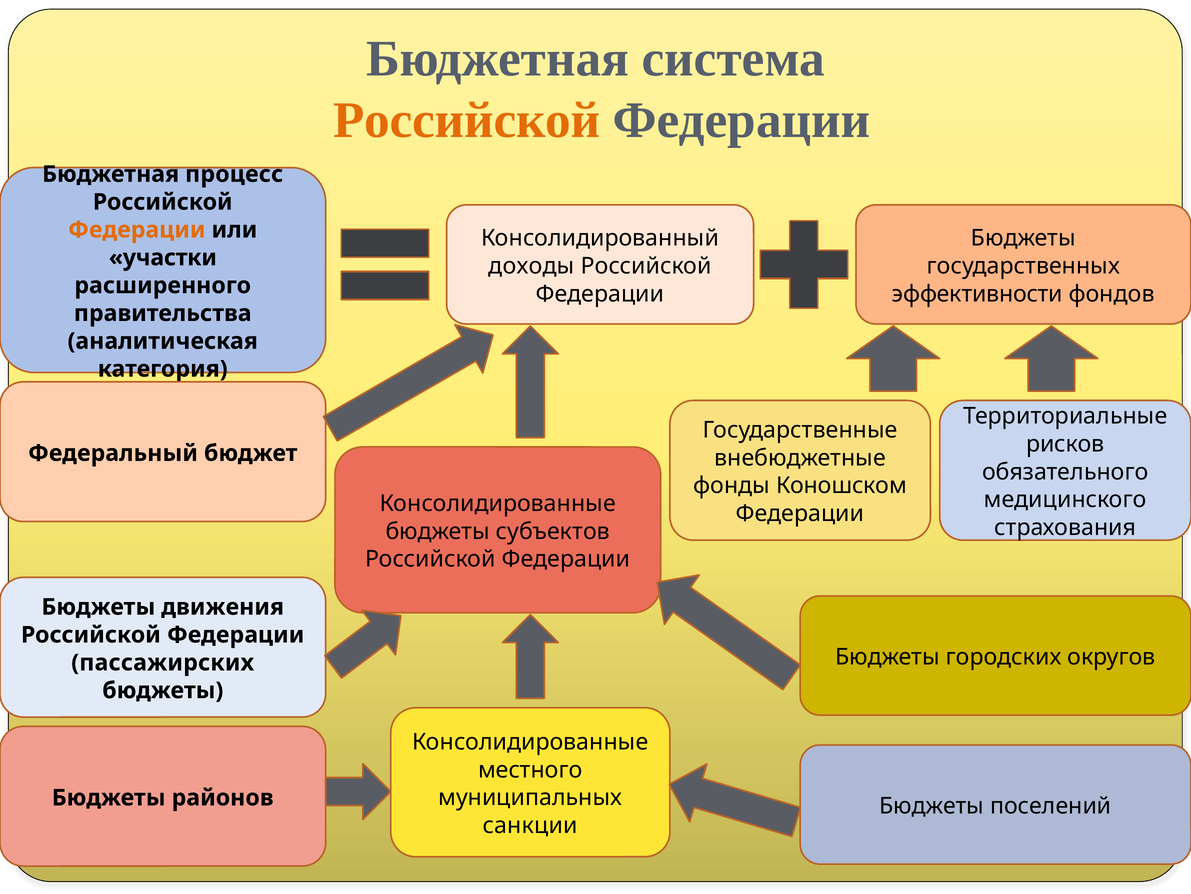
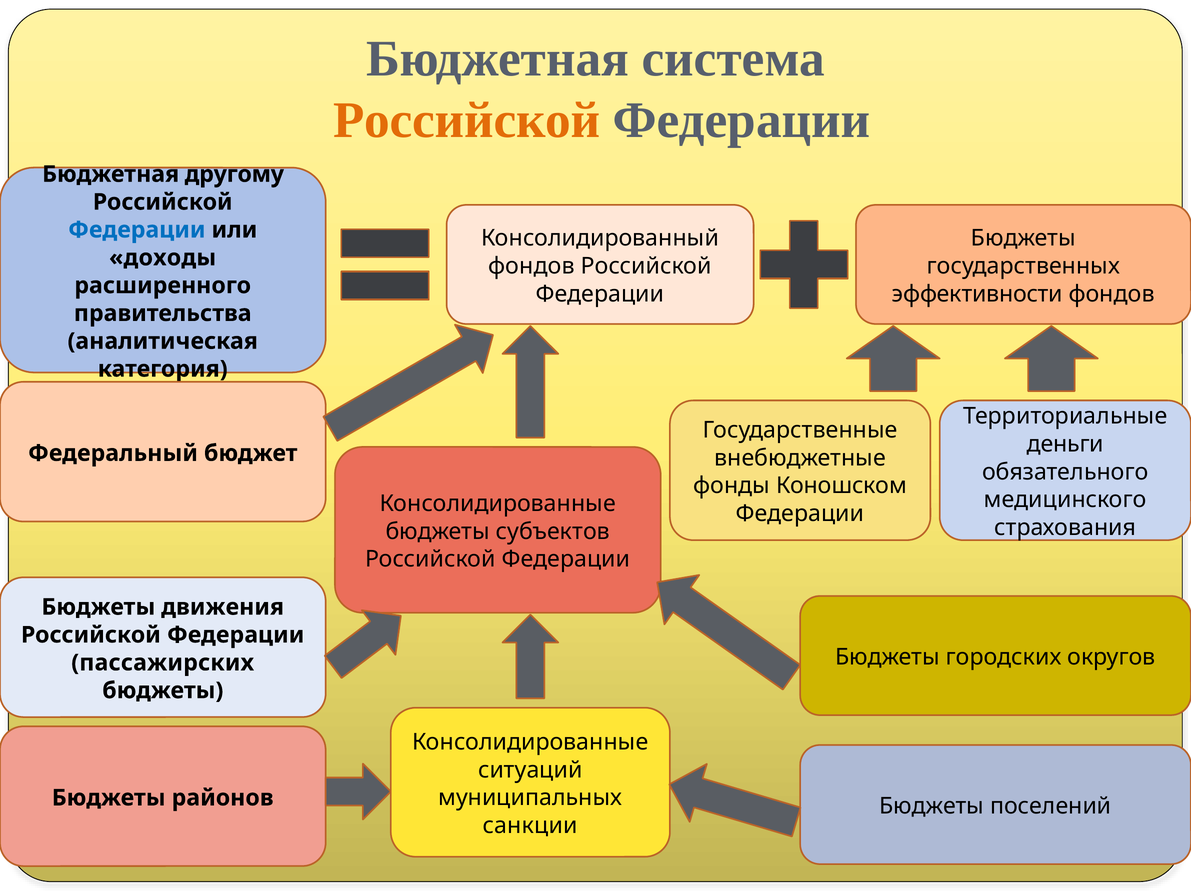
процесс: процесс -> другому (234, 174)
Федерации colour: orange -> blue (137, 230)
участки: участки -> доходы (163, 257)
доходы: доходы -> фондов (532, 266)
рисков: рисков -> деньги (1065, 444)
местного: местного -> ситуаций (530, 769)
